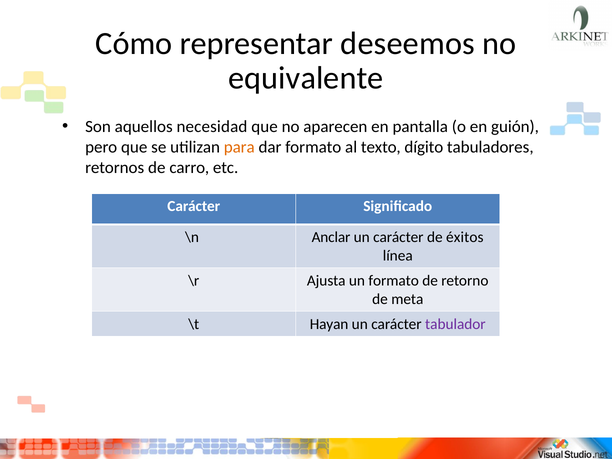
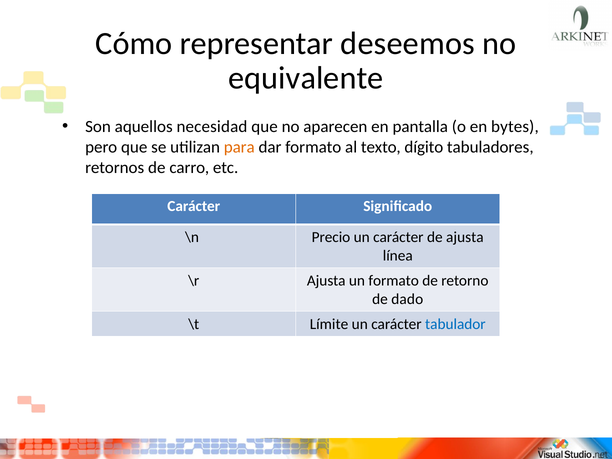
guión: guión -> bytes (515, 127)
Anclar: Anclar -> Precio (331, 237)
de éxitos: éxitos -> ajusta (465, 237)
meta: meta -> dado (407, 299)
Hayan: Hayan -> Límite (329, 324)
tabulador colour: purple -> blue (455, 324)
